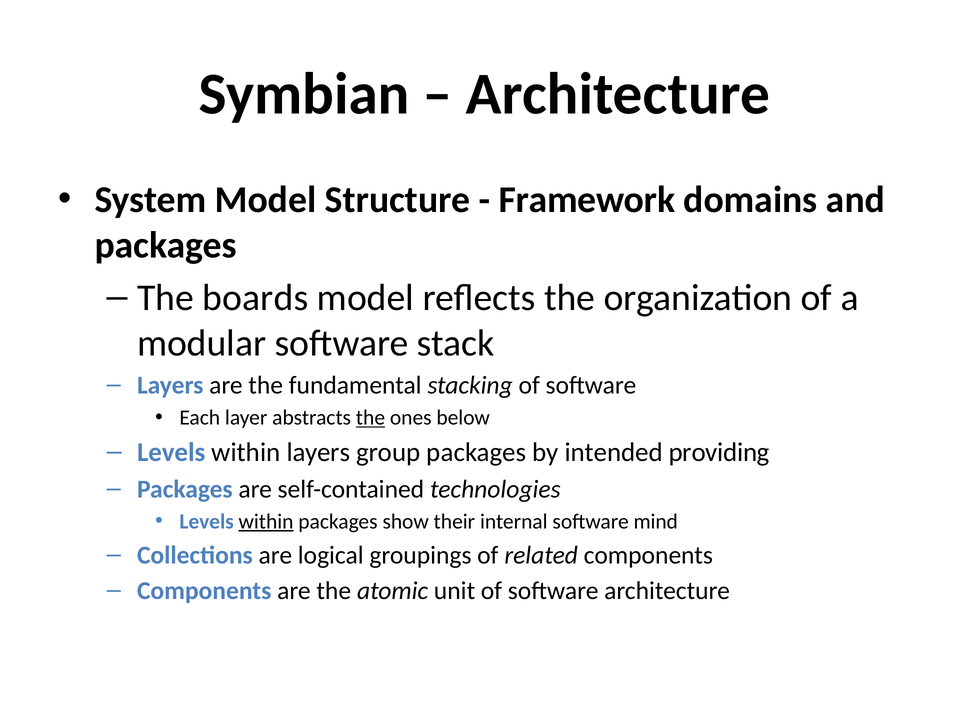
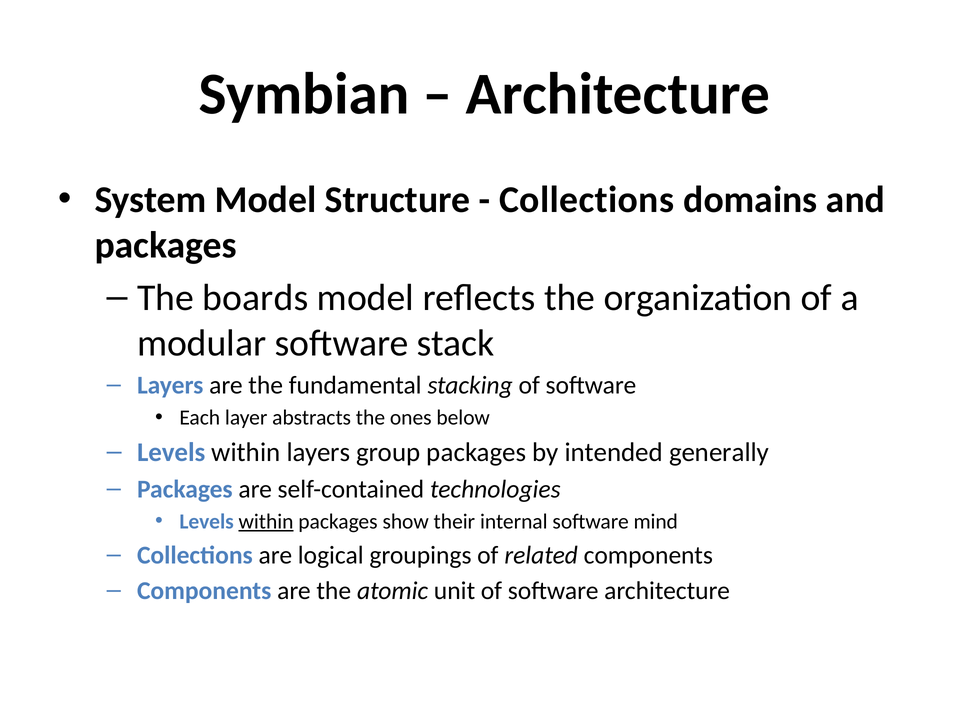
Framework: Framework -> Collections (587, 200)
the underline: present -> none (370, 417)
providing: providing -> generally (719, 452)
